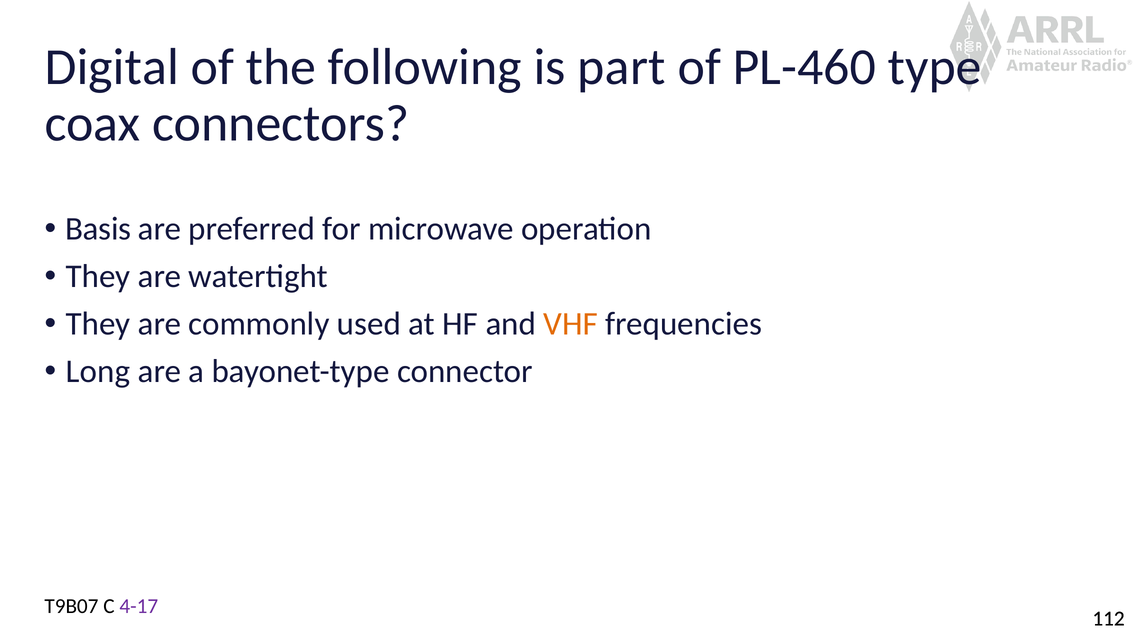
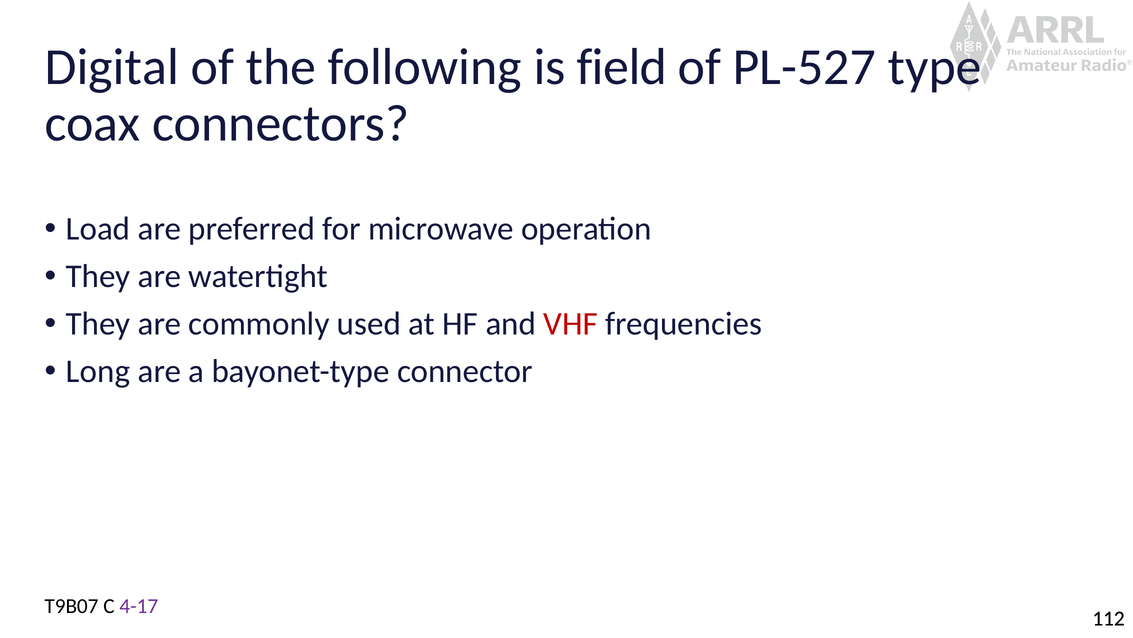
part: part -> field (622, 67)
PL-460: PL-460 -> PL-527 (804, 67)
Basis: Basis -> Load (98, 229)
VHF colour: orange -> red (571, 324)
